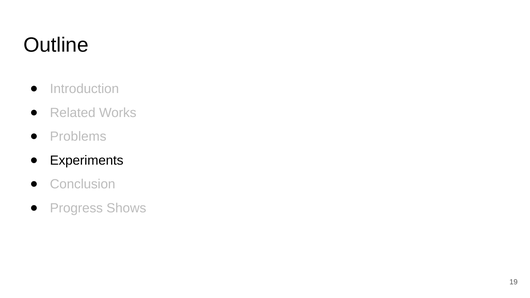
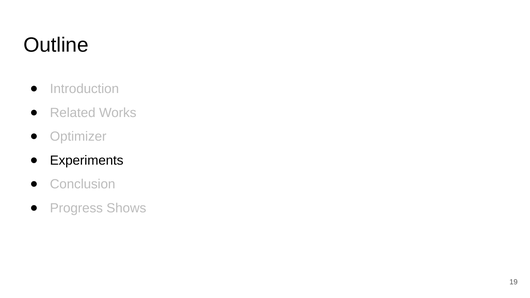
Problems: Problems -> Optimizer (78, 137)
